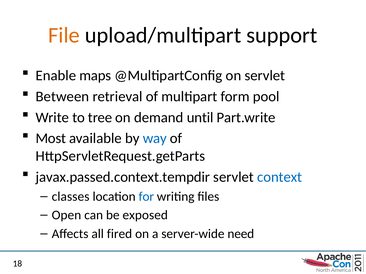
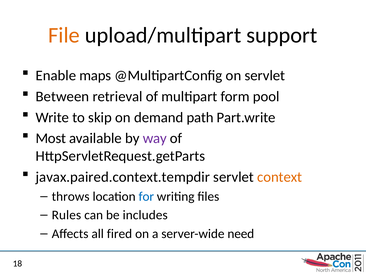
tree: tree -> skip (100, 118)
until: until -> path (200, 118)
way colour: blue -> purple (155, 139)
javax.passed.context.tempdir: javax.passed.context.tempdir -> javax.paired.context.tempdir (123, 177)
context colour: blue -> orange (280, 177)
classes: classes -> throws (71, 197)
Open: Open -> Rules (66, 215)
exposed: exposed -> includes (145, 215)
